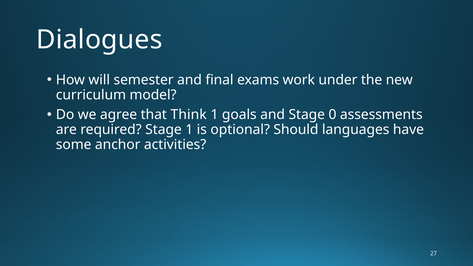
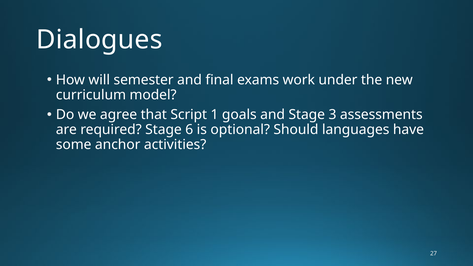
Think: Think -> Script (189, 115)
0: 0 -> 3 (333, 115)
Stage 1: 1 -> 6 (189, 130)
